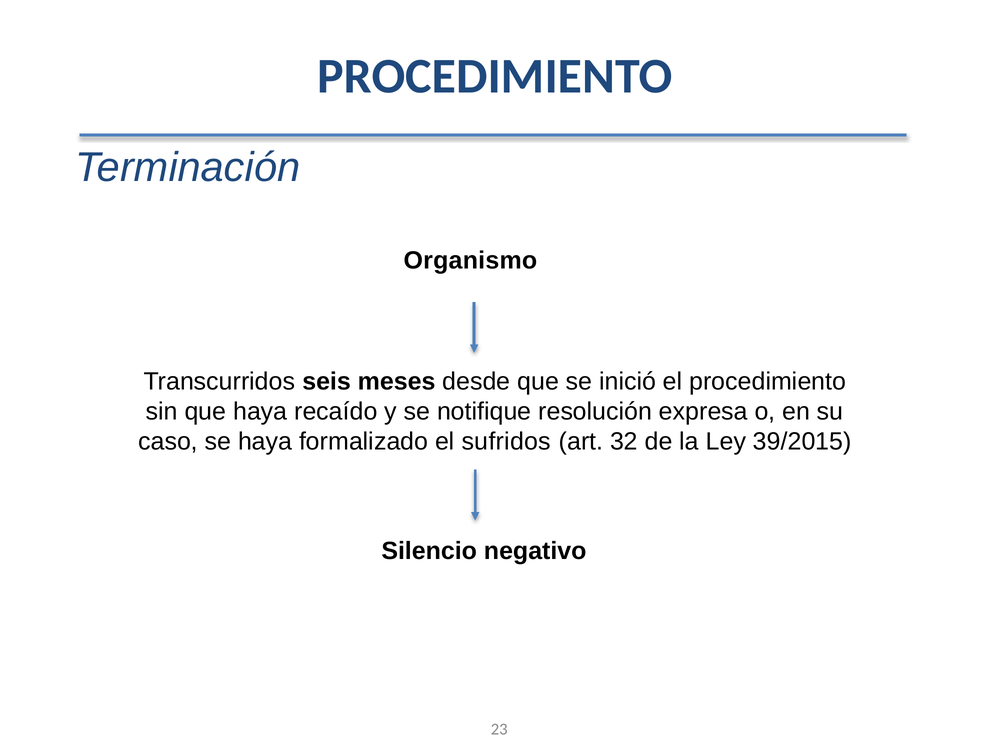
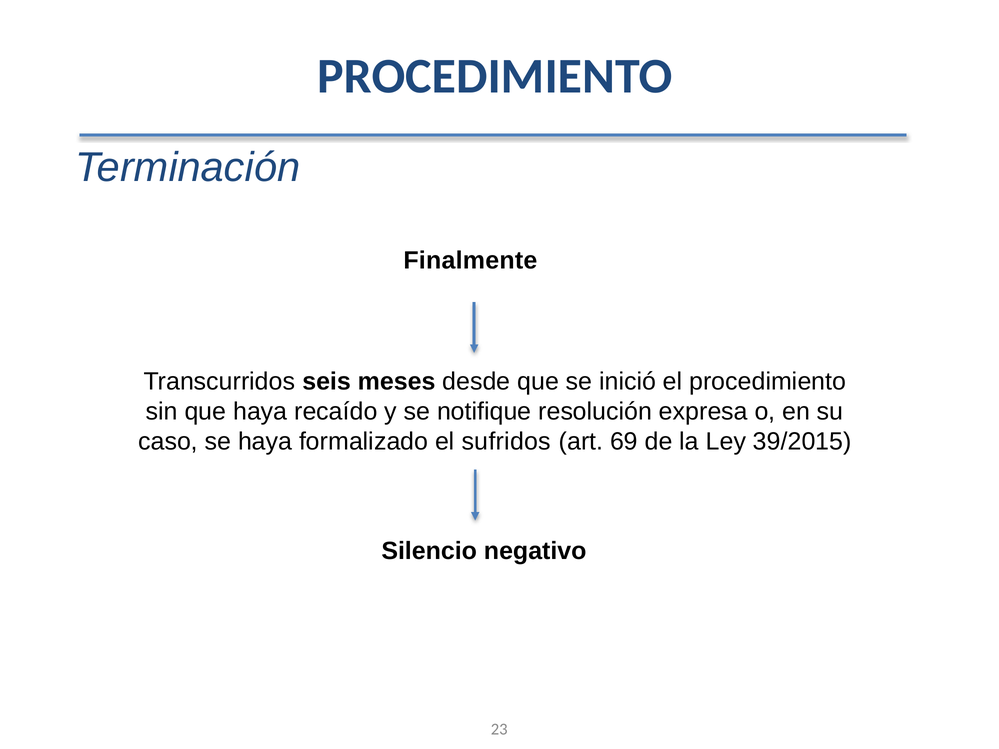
Organismo: Organismo -> Finalmente (470, 260)
32: 32 -> 69 (624, 442)
